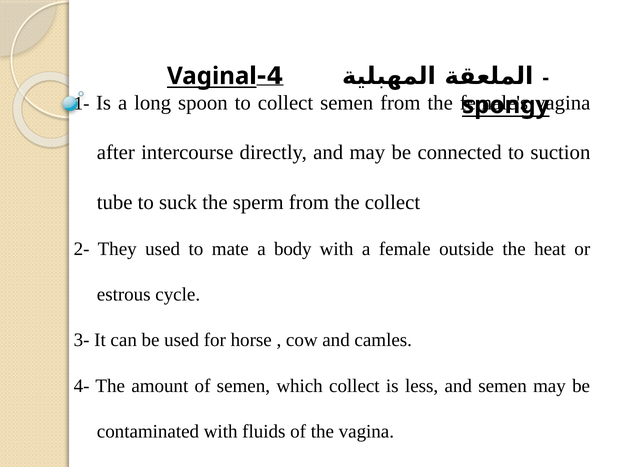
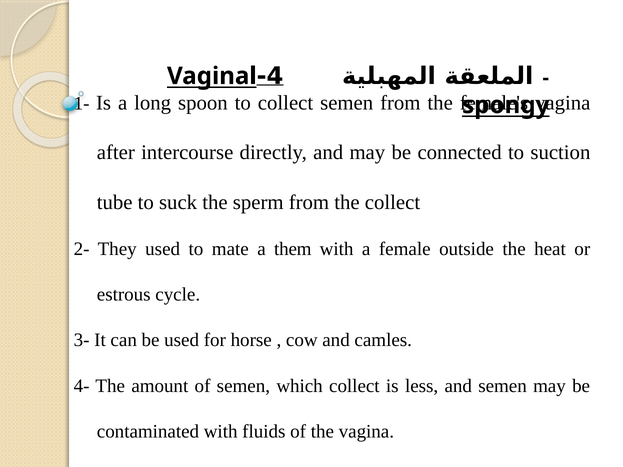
body: body -> them (293, 249)
